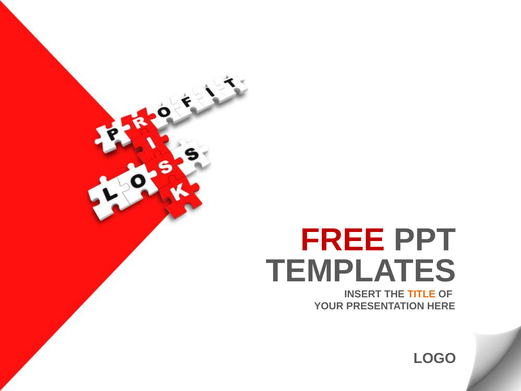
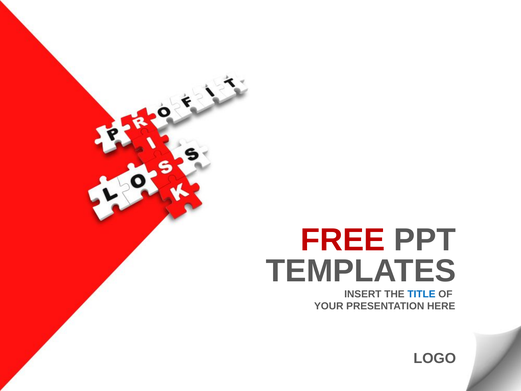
TITLE colour: orange -> blue (421, 294)
